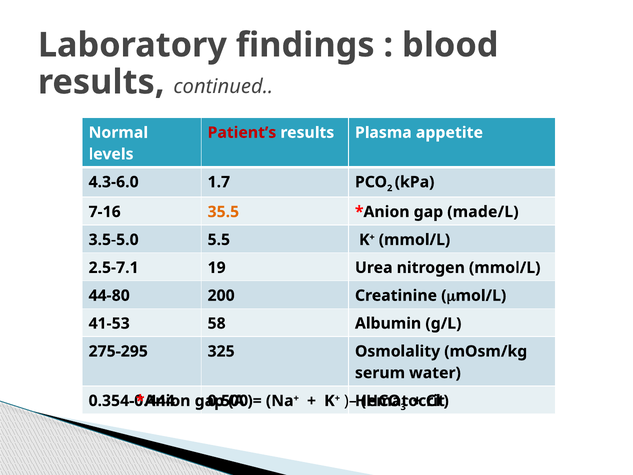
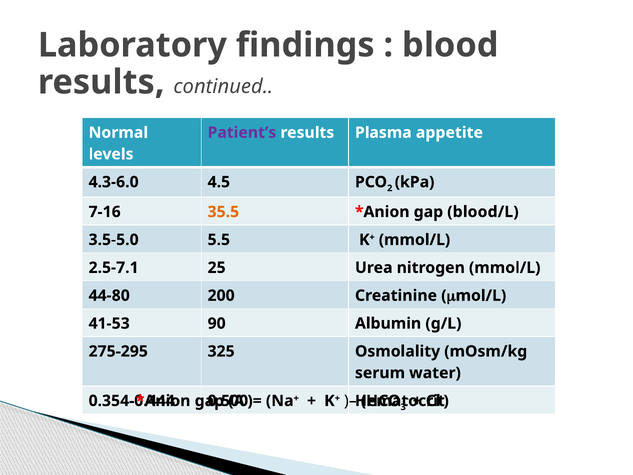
Patient’s colour: red -> purple (242, 133)
1.7: 1.7 -> 4.5 (219, 182)
made/L: made/L -> blood/L (483, 212)
19: 19 -> 25 (217, 268)
58: 58 -> 90 (217, 323)
